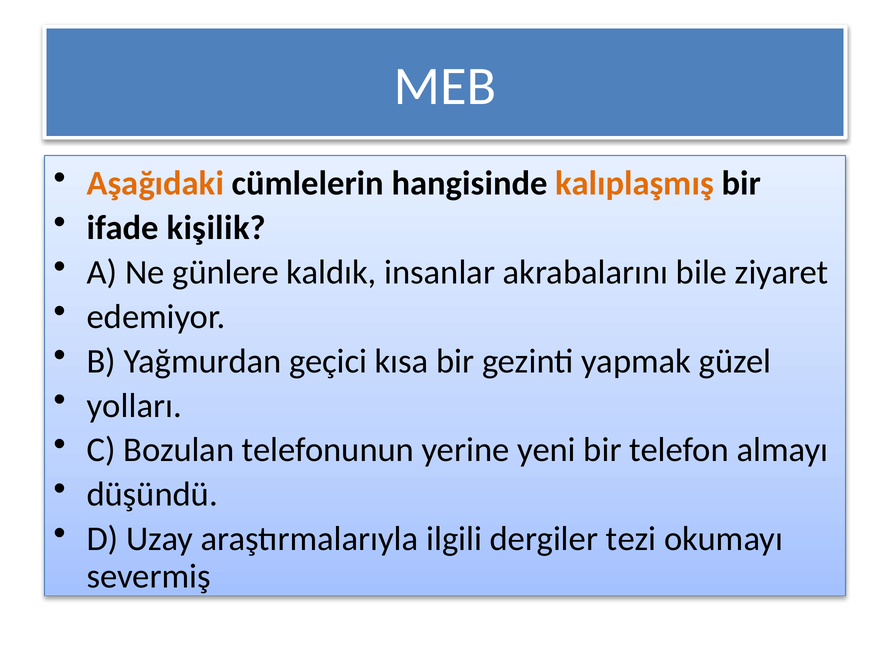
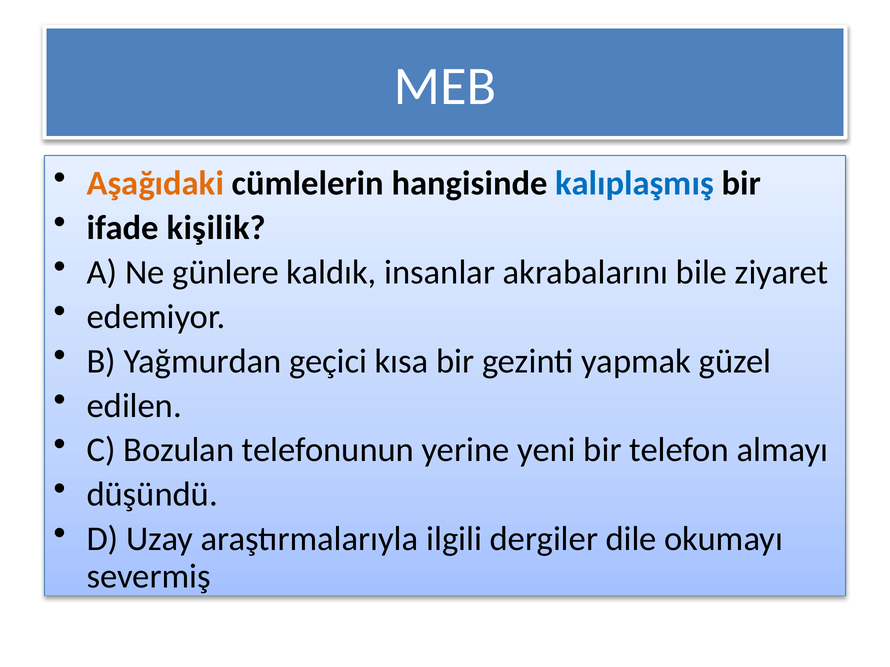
kalıplaşmış colour: orange -> blue (635, 183)
yolları: yolları -> edilen (134, 406)
tezi: tezi -> dile (631, 539)
